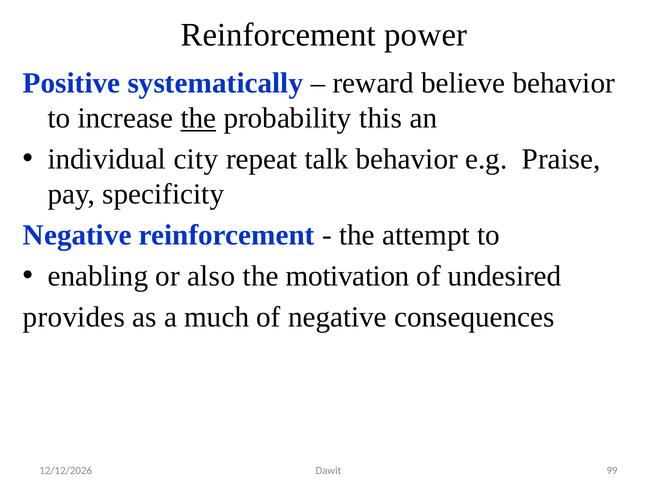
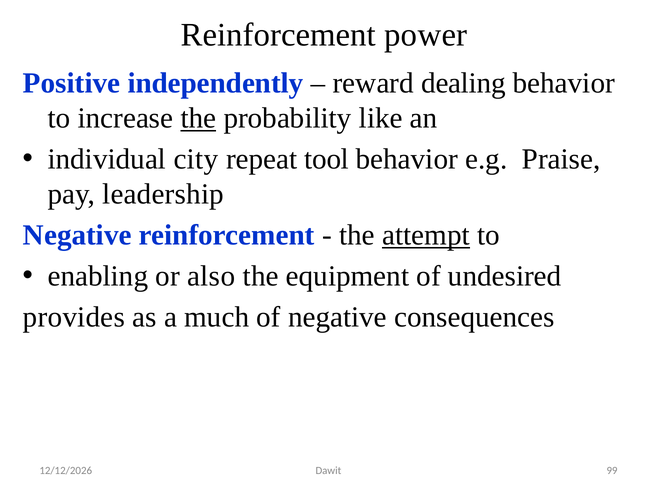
systematically: systematically -> independently (215, 83)
believe: believe -> dealing (463, 83)
this: this -> like (381, 118)
talk: talk -> tool (327, 159)
specificity: specificity -> leadership (163, 194)
attempt underline: none -> present (426, 235)
motivation: motivation -> equipment (348, 276)
